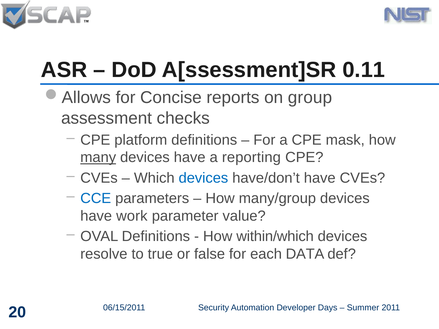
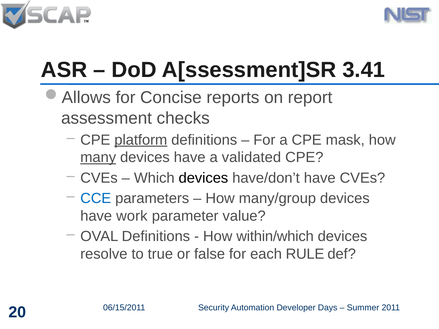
0.11: 0.11 -> 3.41 (364, 70)
group: group -> report (310, 98)
platform underline: none -> present (141, 140)
reporting: reporting -> validated (251, 158)
devices colour: blue -> black (203, 178)
DATA: DATA -> RULE (305, 254)
